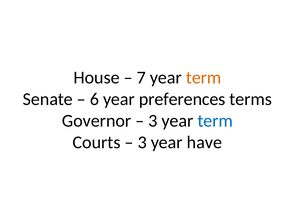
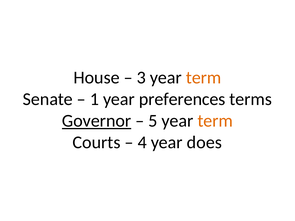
7: 7 -> 3 (141, 78)
6: 6 -> 1 (94, 99)
Governor underline: none -> present (97, 121)
3: 3 -> 5 (153, 121)
term colour: blue -> orange (215, 121)
3: 3 -> 4 (142, 143)
have: have -> does (204, 143)
